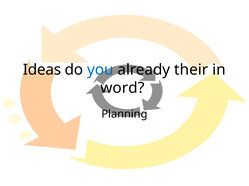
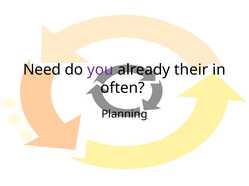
Ideas: Ideas -> Need (42, 70)
you colour: blue -> purple (100, 70)
word: word -> often (123, 88)
